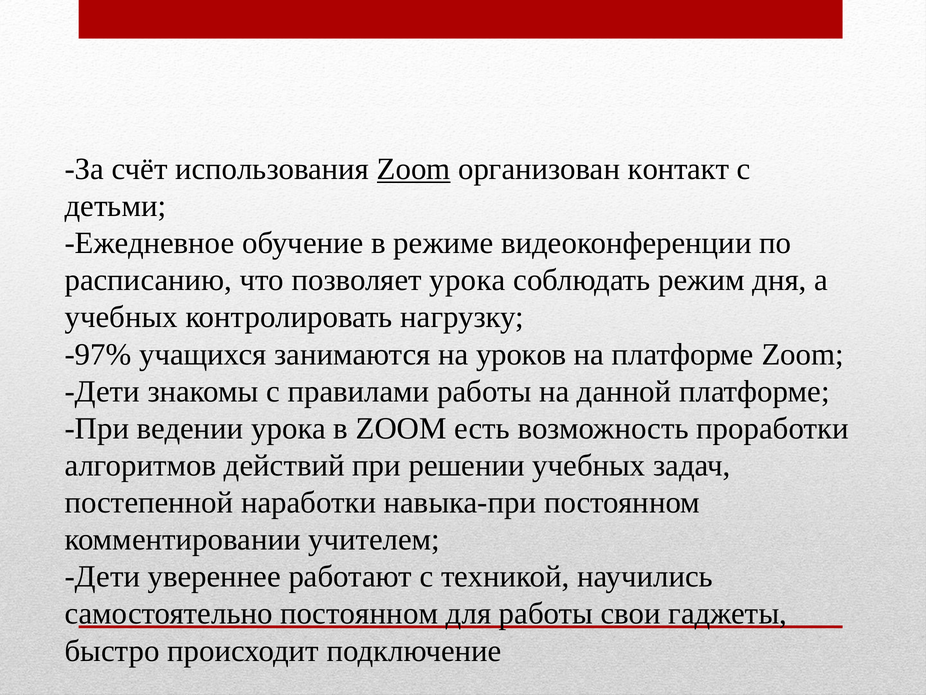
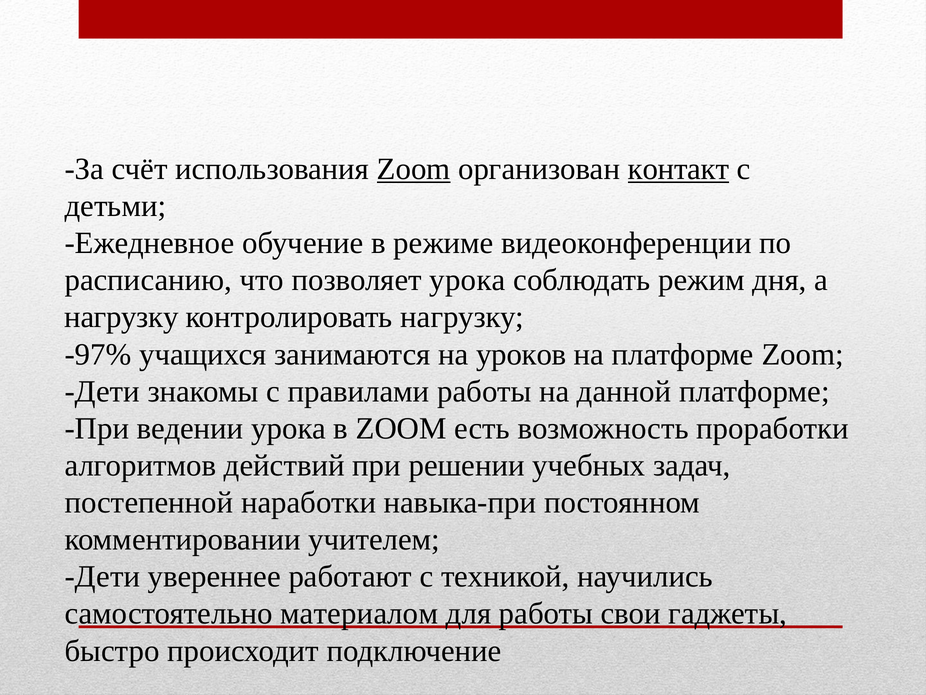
контакт underline: none -> present (678, 169)
учебных: учебных -> нагрузку (121, 317)
самостоятельно постоянном: постоянном -> материалом (359, 613)
